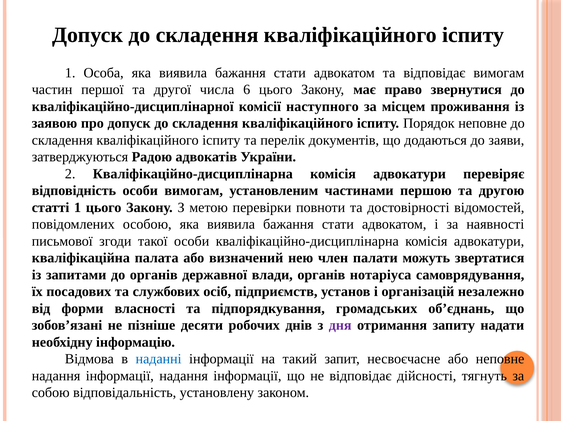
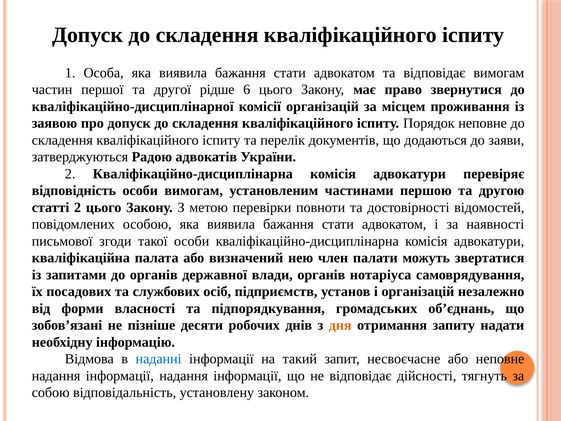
числа: числа -> рідше (217, 90)
комісії наступного: наступного -> організацій (323, 106)
статті 1: 1 -> 2 (78, 207)
дня colour: purple -> orange (340, 325)
